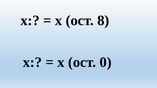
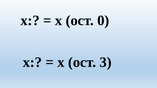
8: 8 -> 0 (103, 20)
0: 0 -> 3 (106, 62)
